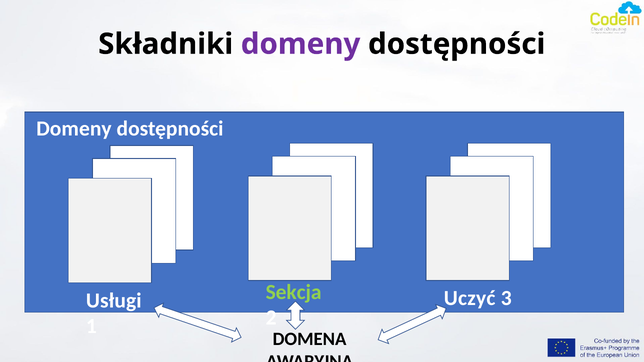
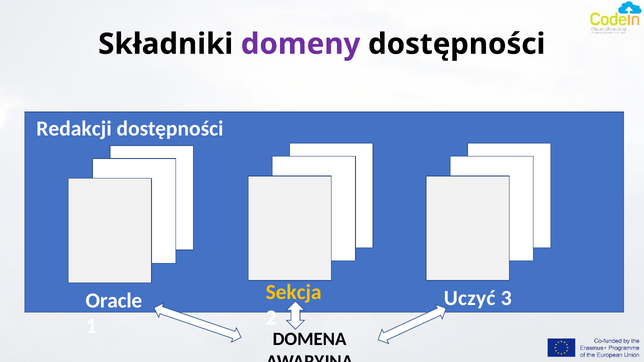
Domeny: Domeny -> Redakcji (74, 129)
Sekcja colour: light green -> yellow (294, 292)
Usługi: Usługi -> Oracle (114, 301)
